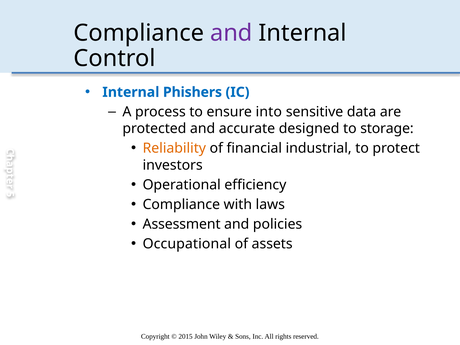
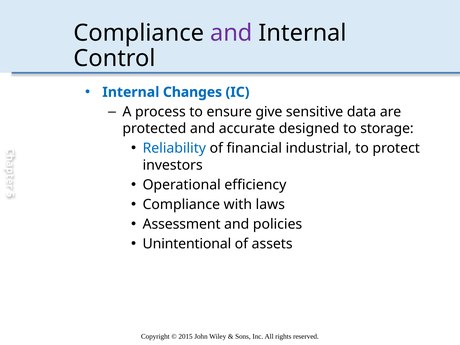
Phishers: Phishers -> Changes (192, 92)
into: into -> give (269, 112)
Reliability colour: orange -> blue (174, 148)
Occupational: Occupational -> Unintentional (187, 244)
